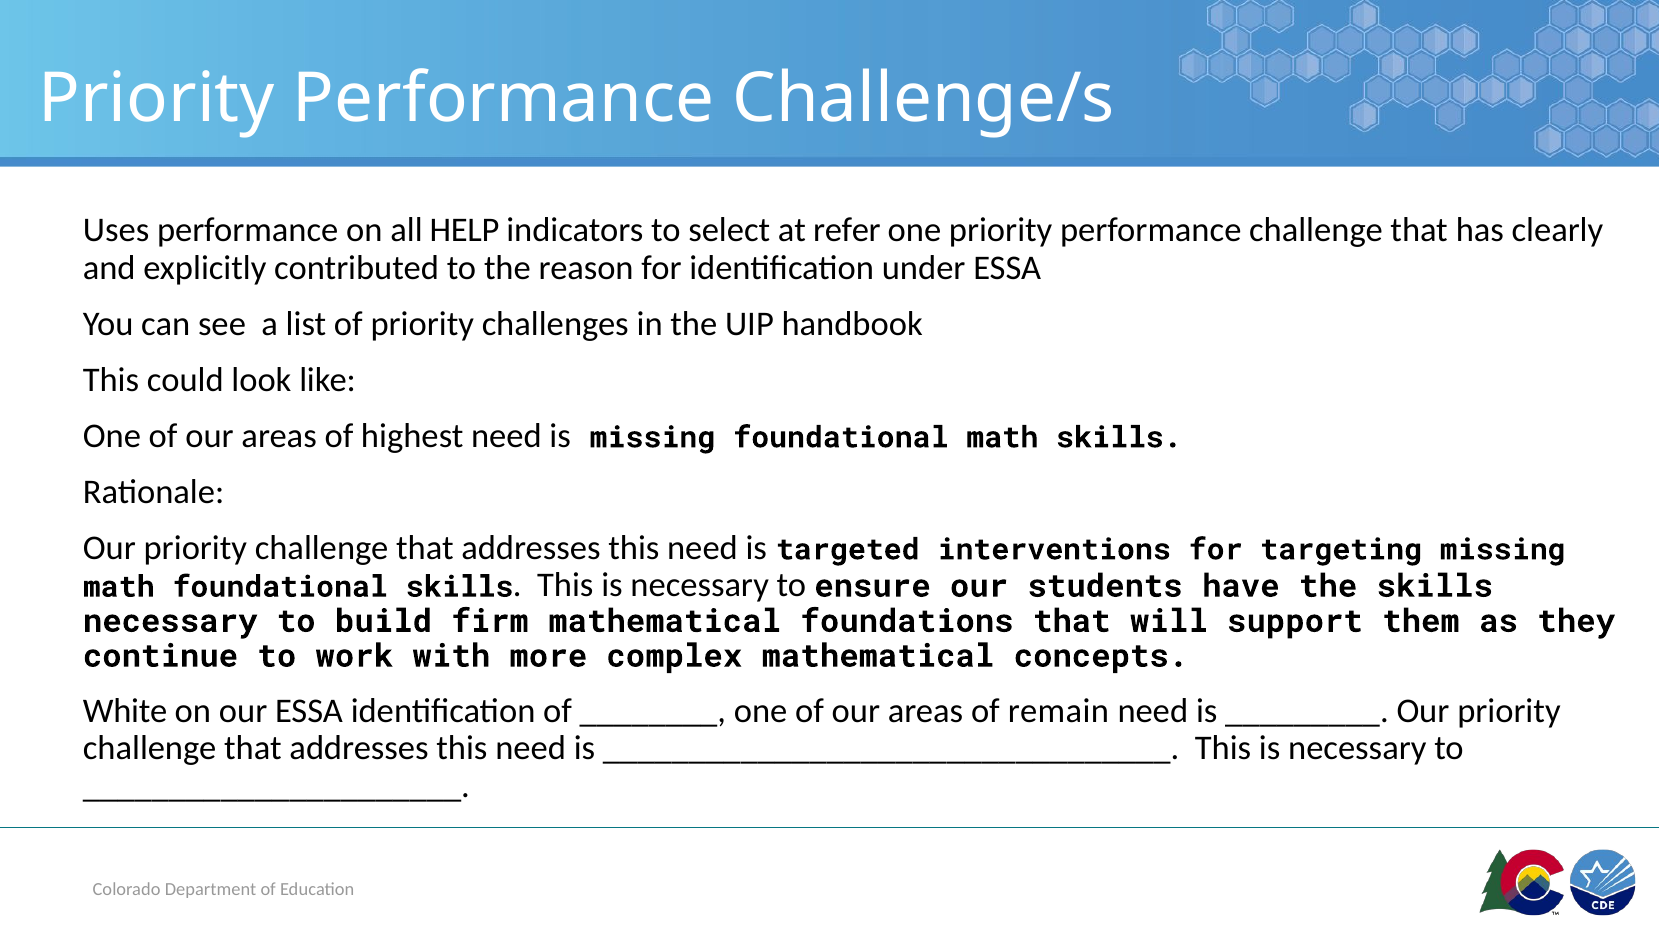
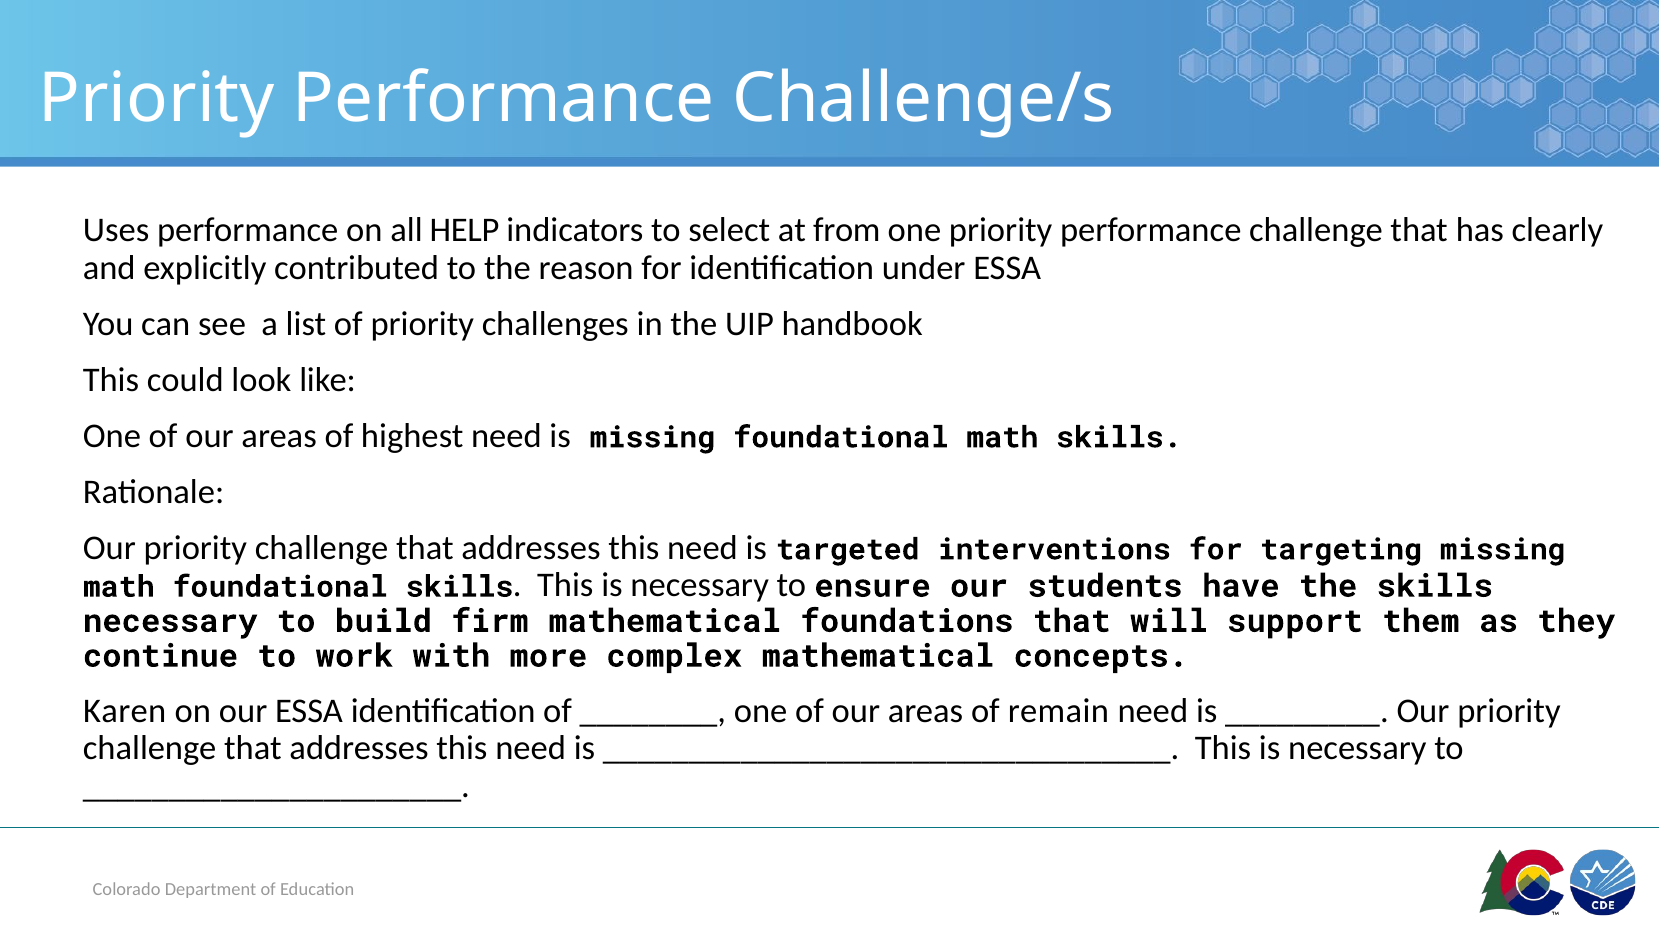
refer: refer -> from (847, 231)
White: White -> Karen (125, 711)
